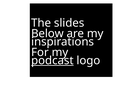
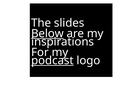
Below underline: none -> present (47, 33)
